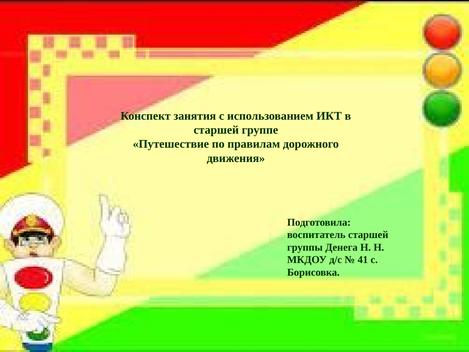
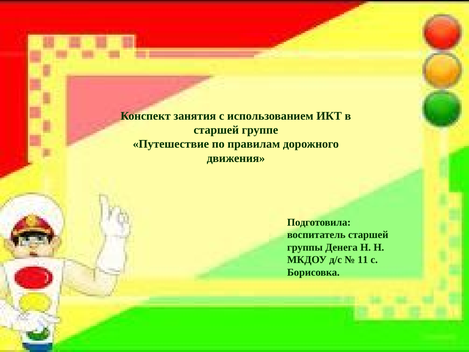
41: 41 -> 11 (363, 260)
